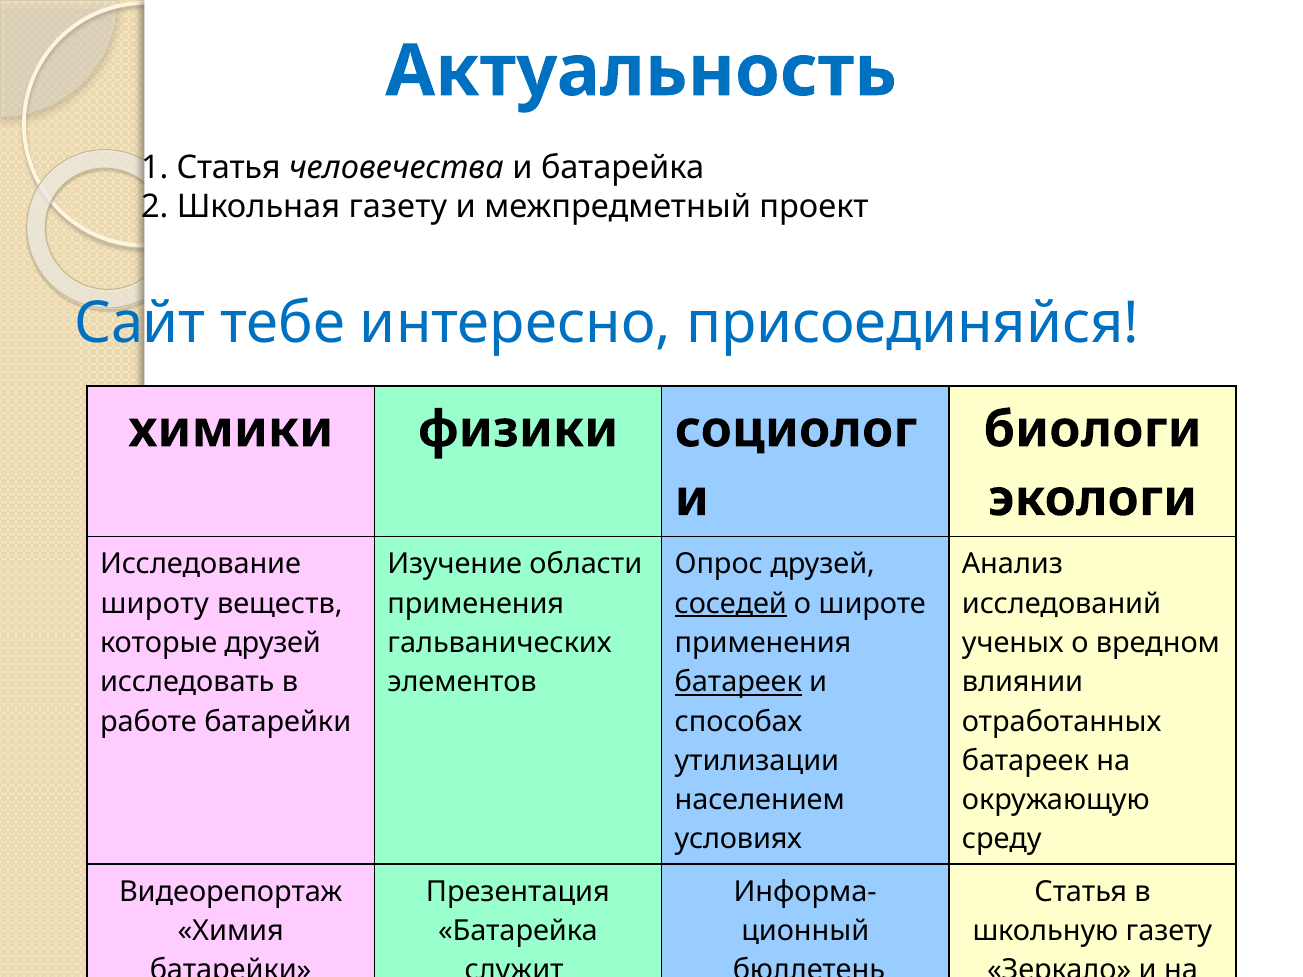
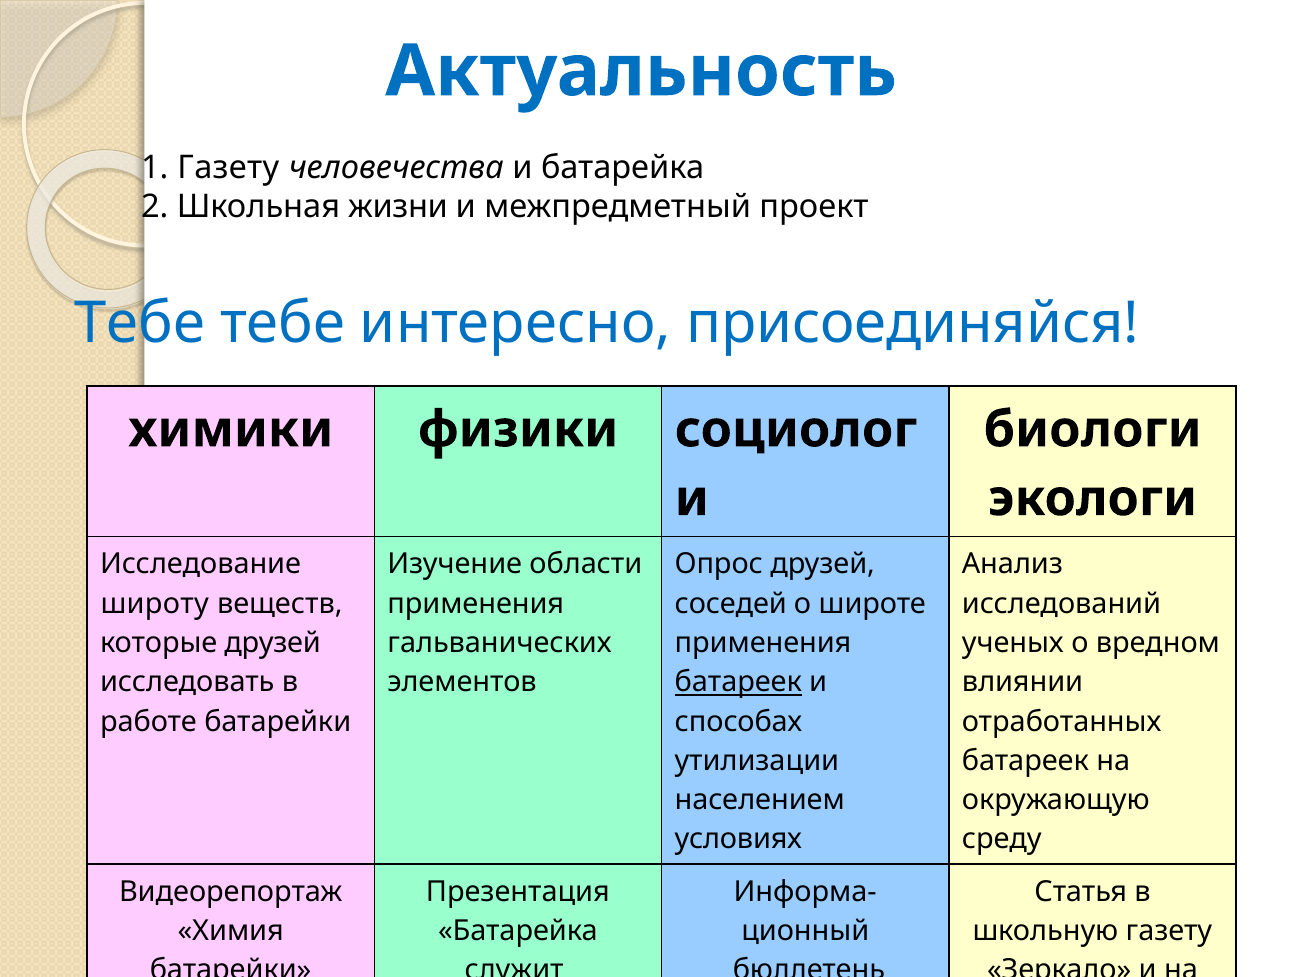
1 Статья: Статья -> Газету (228, 168)
Школьная газету: газету -> жизни (398, 207)
Сайт: Сайт -> Тебе (140, 323)
соседей underline: present -> none (731, 604)
